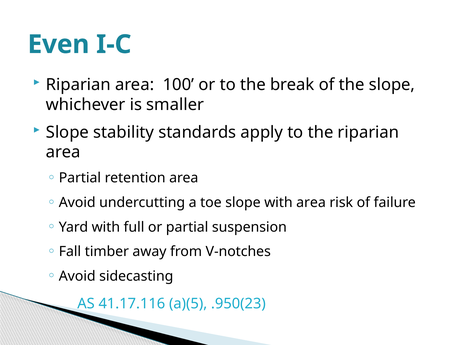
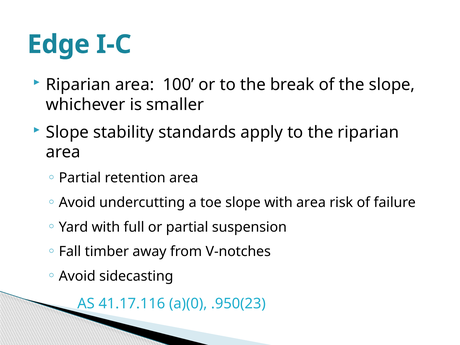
Even: Even -> Edge (59, 44)
a)(5: a)(5 -> a)(0 (188, 304)
